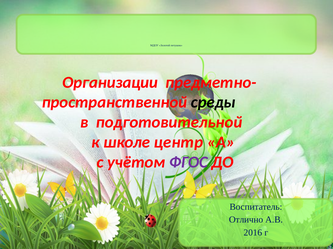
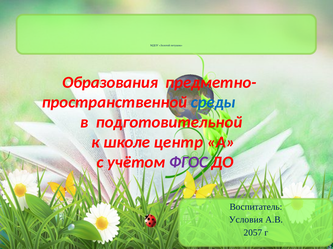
Организации: Организации -> Образования (110, 83)
среды colour: black -> blue (213, 103)
Отлично: Отлично -> Условия (246, 220)
2016: 2016 -> 2057 (253, 233)
